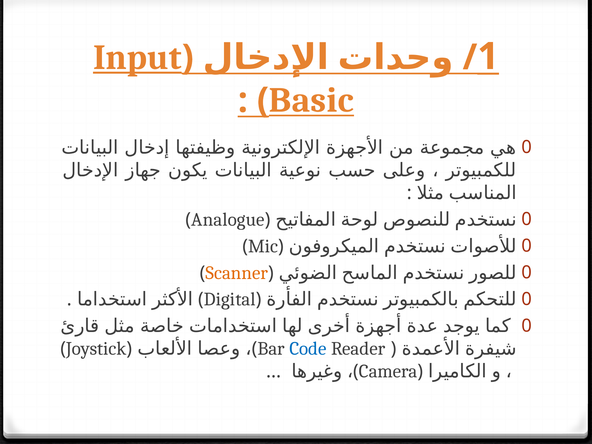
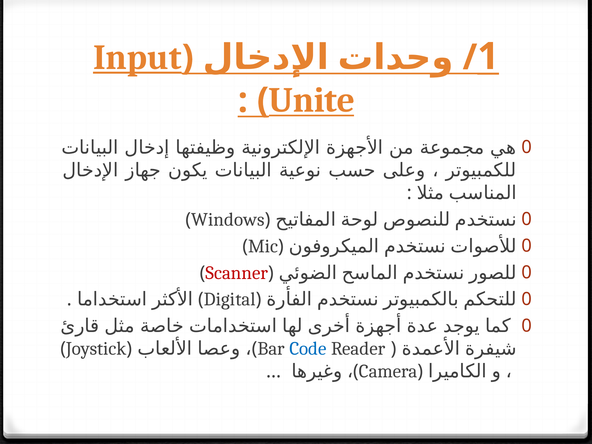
Basic: Basic -> Unite (312, 100)
Analogue: Analogue -> Windows (228, 220)
Scanner colour: orange -> red (237, 273)
